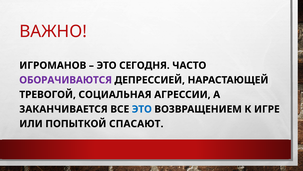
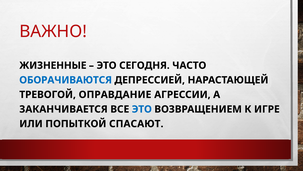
ИГРОМАНОВ: ИГРОМАНОВ -> ЖИЗНЕННЫЕ (53, 65)
ОБОРАЧИВАЮТСЯ colour: purple -> blue (66, 80)
СОЦИАЛЬНАЯ: СОЦИАЛЬНАЯ -> ОПРАВДАНИЕ (115, 94)
